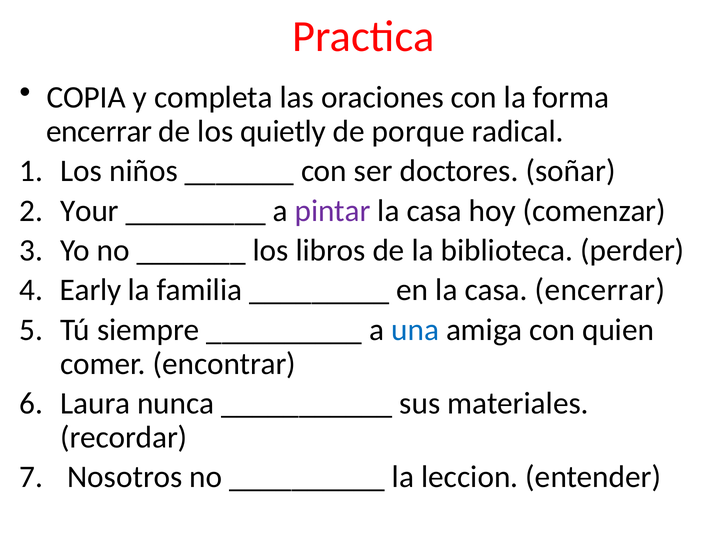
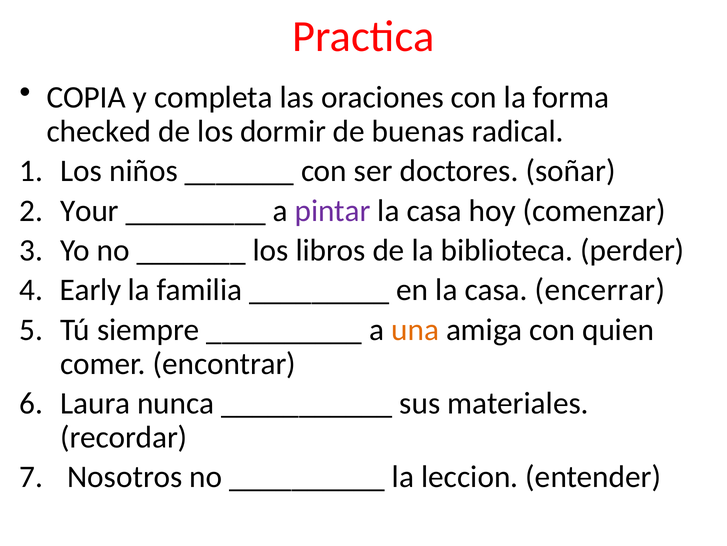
encerrar: encerrar -> checked (99, 131)
quietly: quietly -> dormir (283, 131)
porque: porque -> buenas (418, 131)
una colour: blue -> orange (415, 329)
